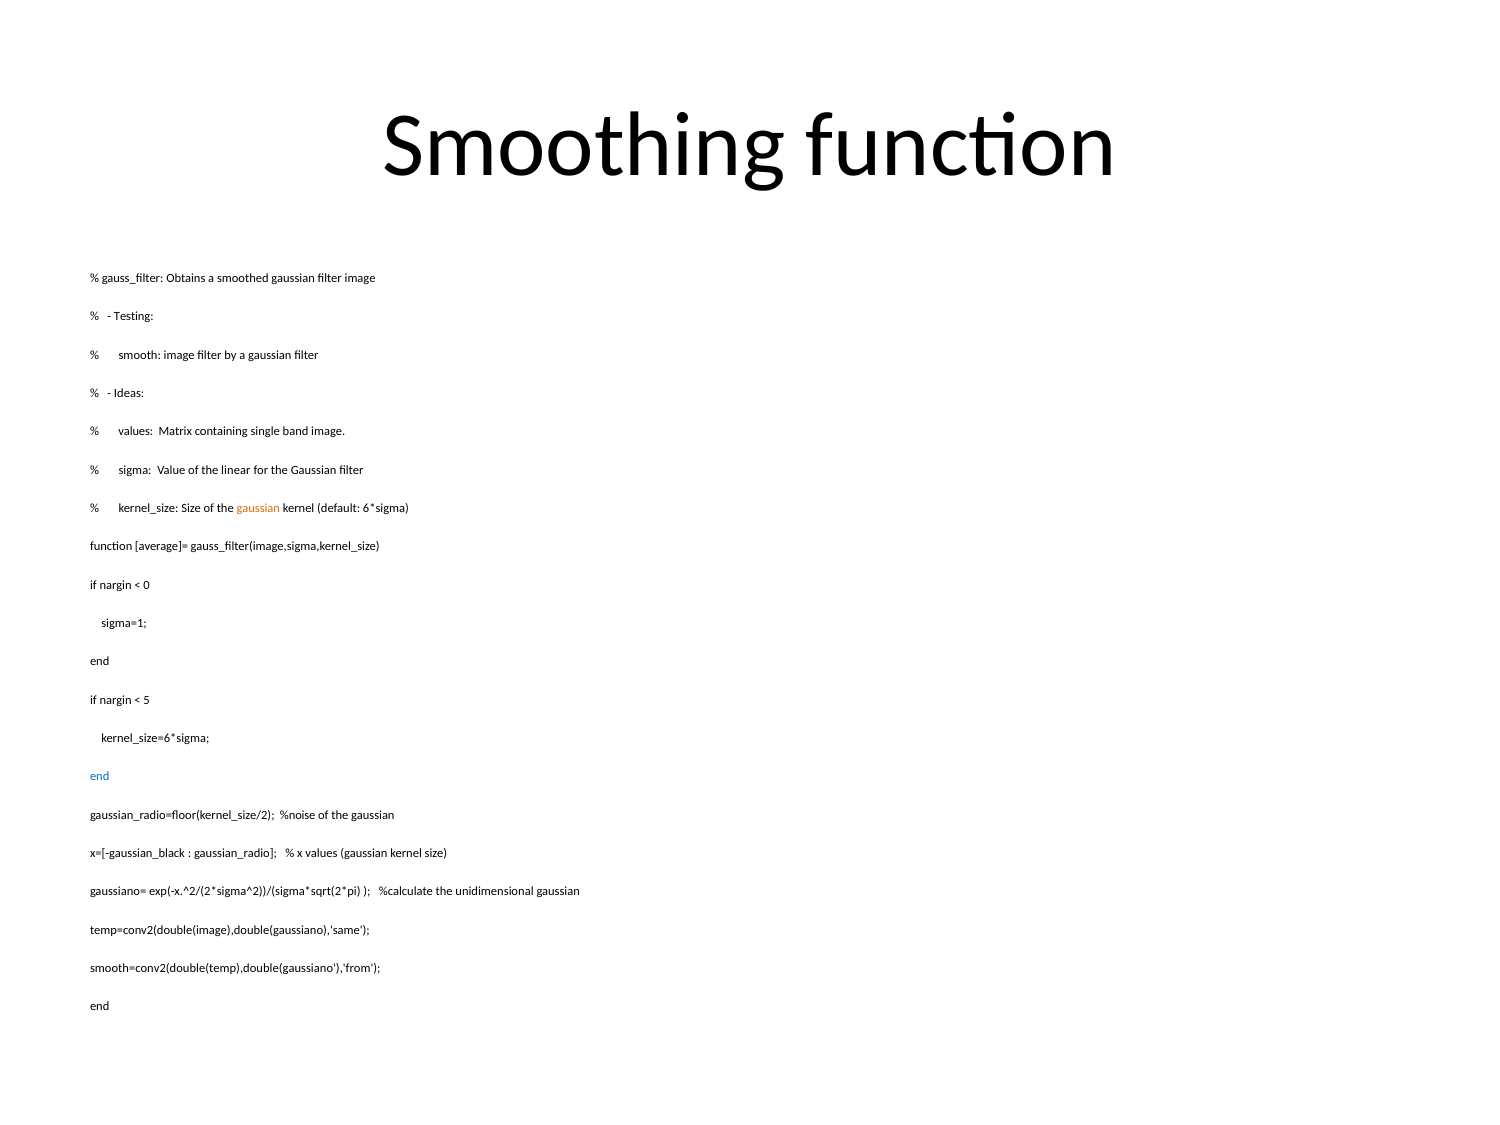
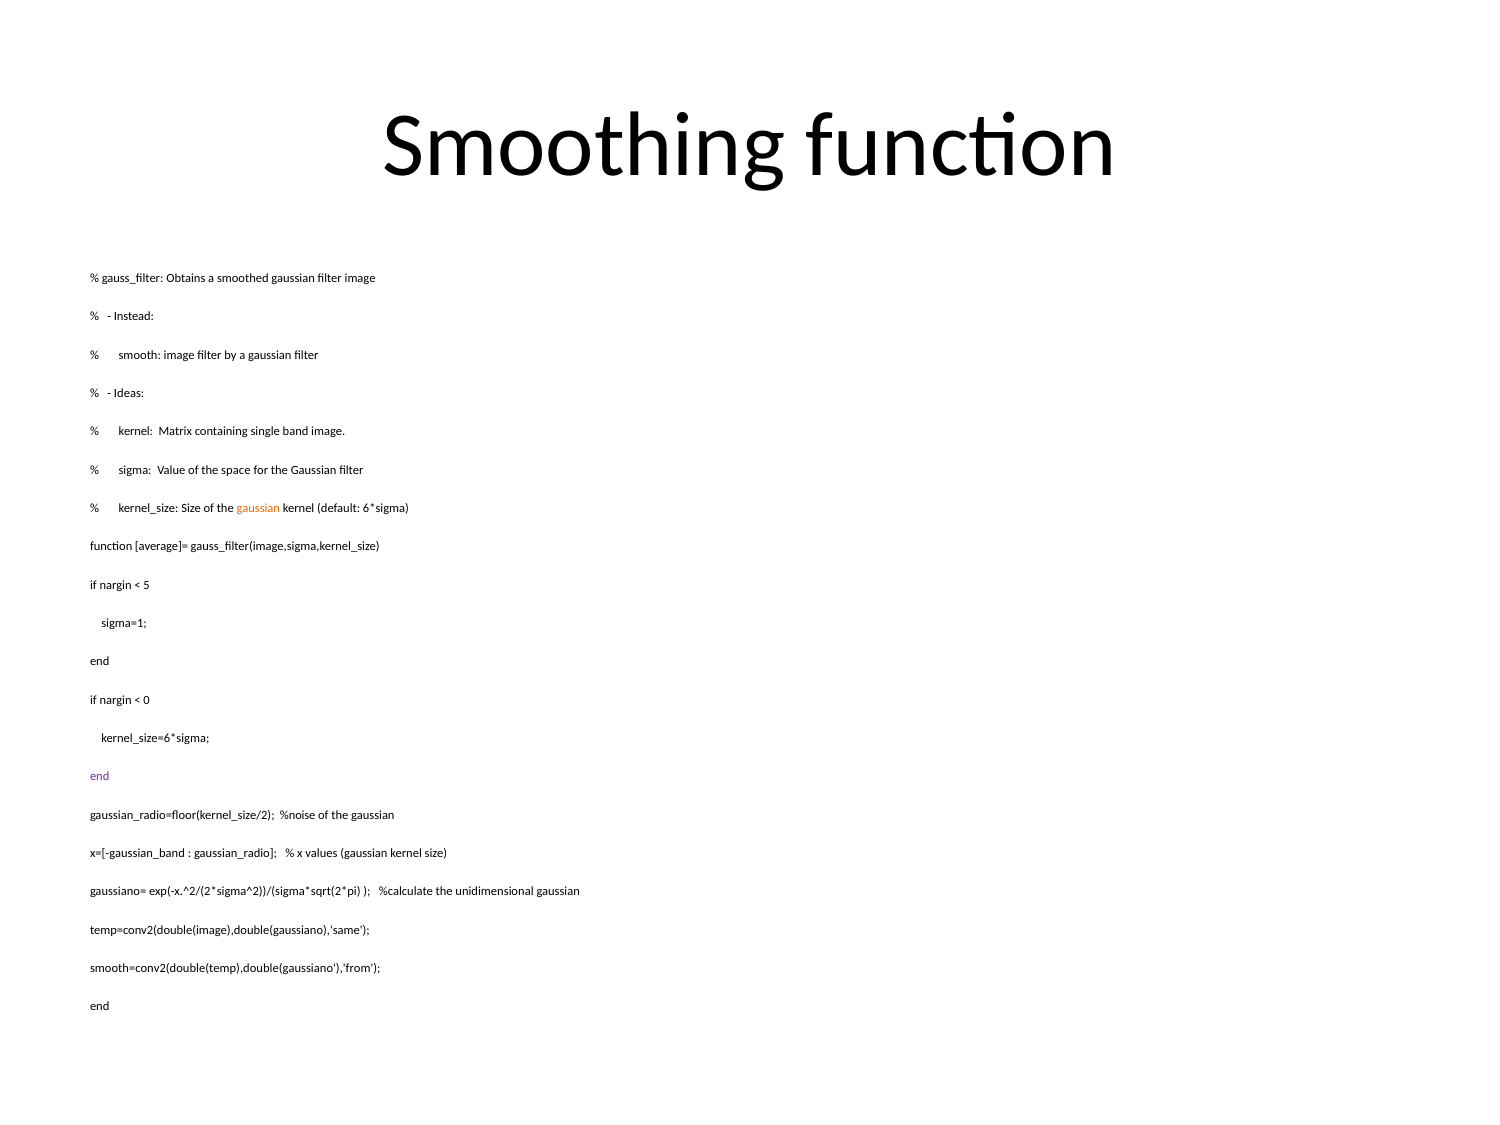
Testing: Testing -> Instead (134, 317)
values: values -> kernel (136, 432)
linear: linear -> space (236, 470)
0: 0 -> 5 (146, 585)
5: 5 -> 0 (146, 700)
end colour: blue -> purple (100, 777)
x=[-gaussian_black: x=[-gaussian_black -> x=[-gaussian_band (137, 853)
